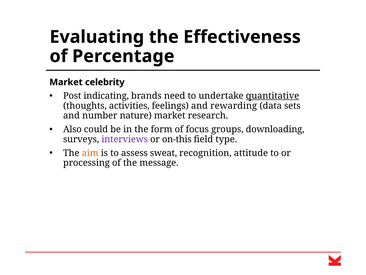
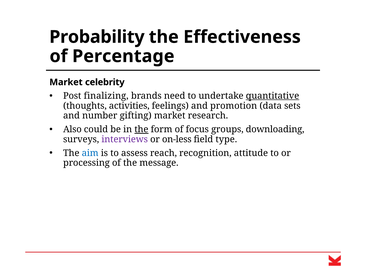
Evaluating: Evaluating -> Probability (97, 37)
indicating: indicating -> finalizing (106, 96)
rewarding: rewarding -> promotion (234, 106)
nature: nature -> gifting (136, 115)
the underline: none -> present (141, 129)
on-this: on-this -> on-less (177, 139)
aim colour: orange -> blue (90, 153)
sweat: sweat -> reach (163, 153)
